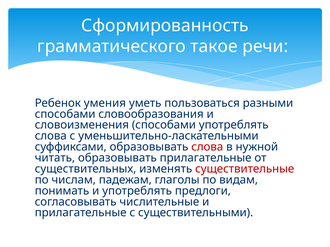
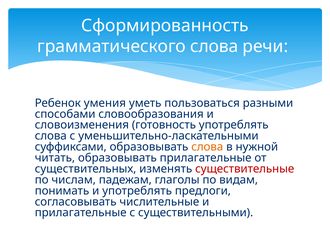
грамматического такое: такое -> слова (214, 46)
словоизменения способами: способами -> готовность (164, 125)
слова colour: red -> orange (207, 147)
